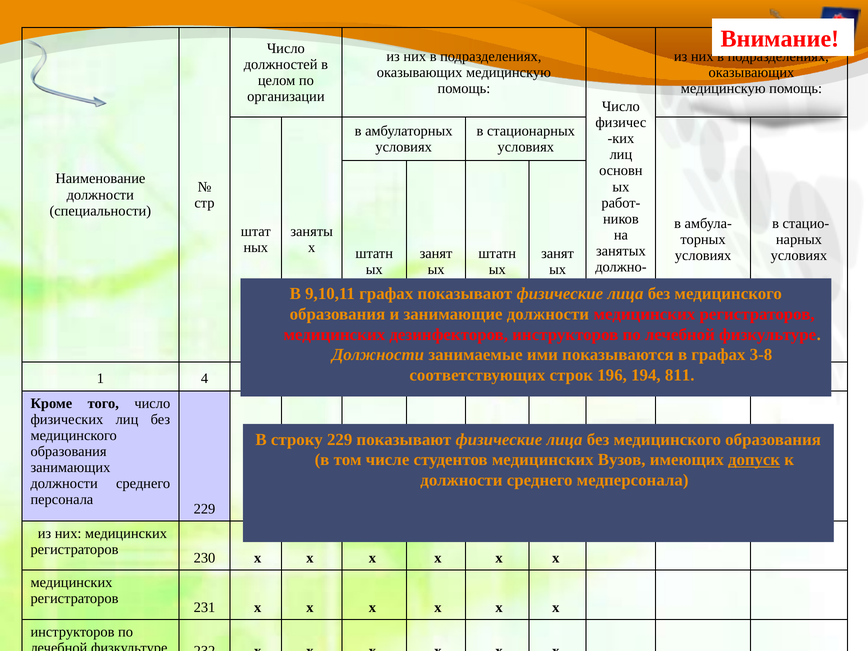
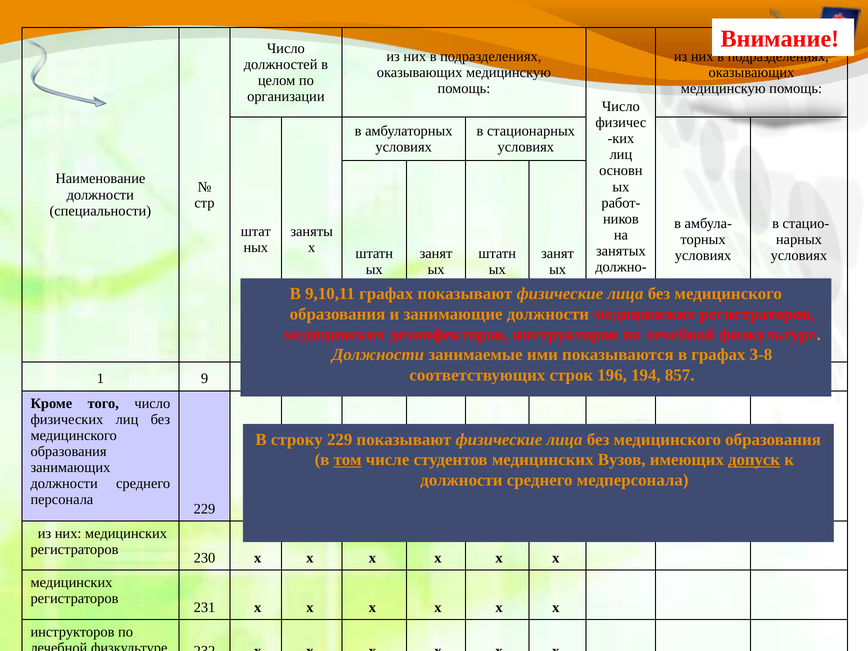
811: 811 -> 857 (680, 375)
1 4: 4 -> 9 (205, 379)
том underline: none -> present (348, 460)
